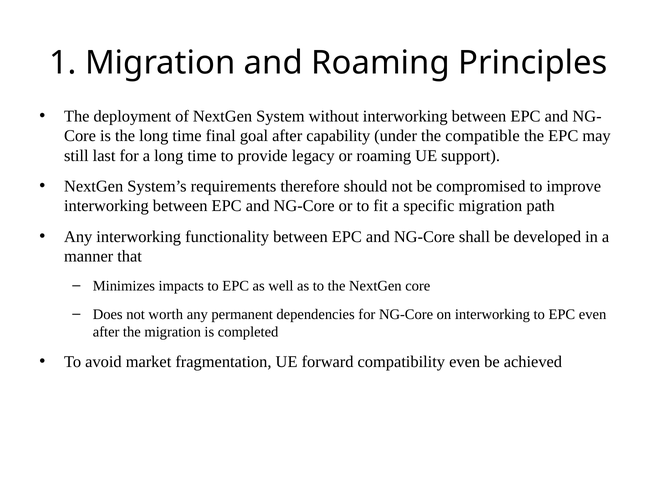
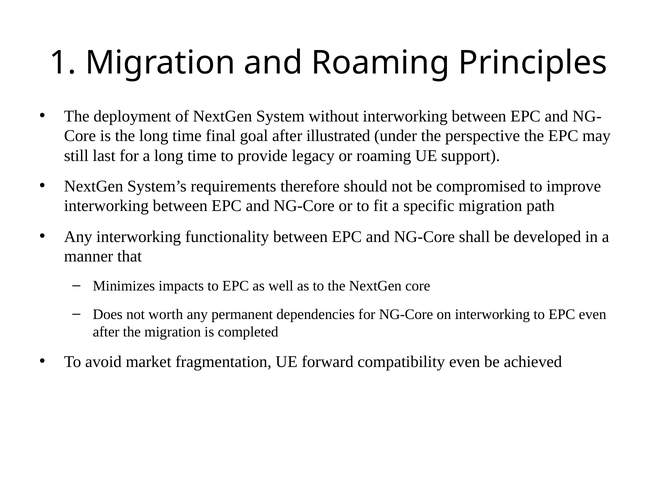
capability: capability -> illustrated (338, 136)
compatible: compatible -> perspective (483, 136)
